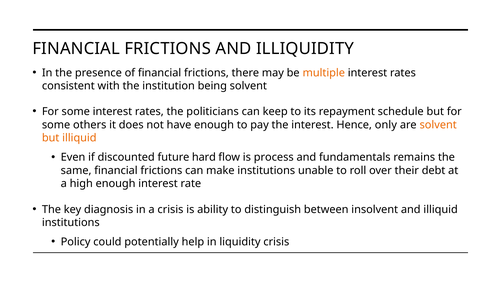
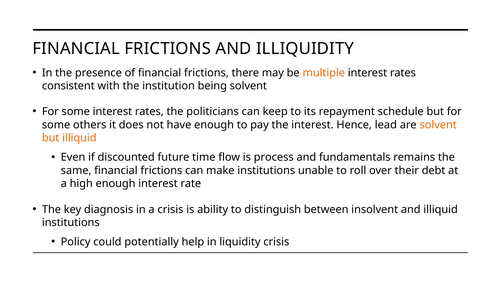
only: only -> lead (386, 125)
hard: hard -> time (204, 157)
